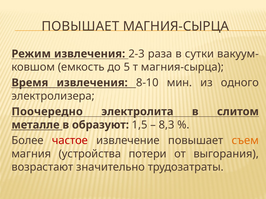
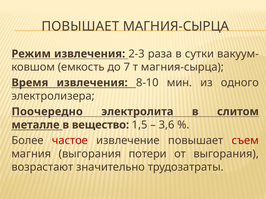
5: 5 -> 7 (127, 67)
образуют: образуют -> вещество (100, 125)
8,3: 8,3 -> 3,6 (167, 125)
съем colour: orange -> red (245, 141)
магния устройства: устройства -> выгорания (90, 154)
